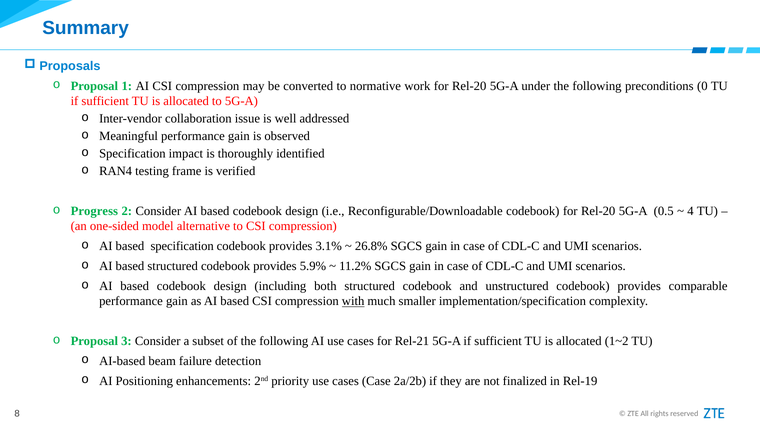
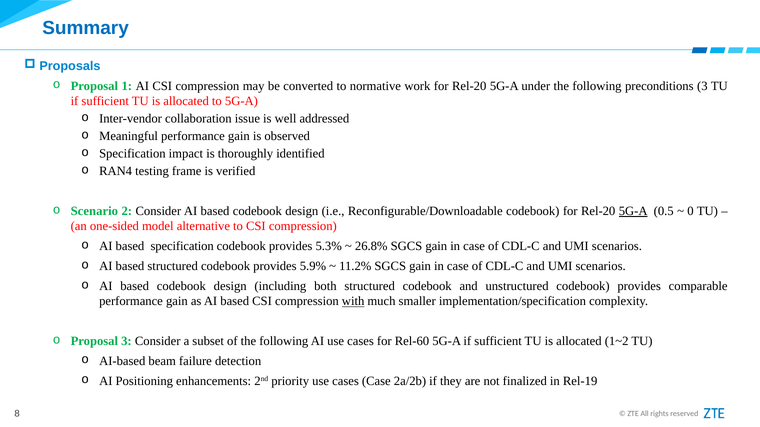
preconditions 0: 0 -> 3 (702, 86)
Progress: Progress -> Scenario (94, 211)
5G-A underline: none -> present (633, 211)
4: 4 -> 0 (691, 211)
3.1%: 3.1% -> 5.3% (329, 247)
Rel-21: Rel-21 -> Rel-60 (412, 342)
